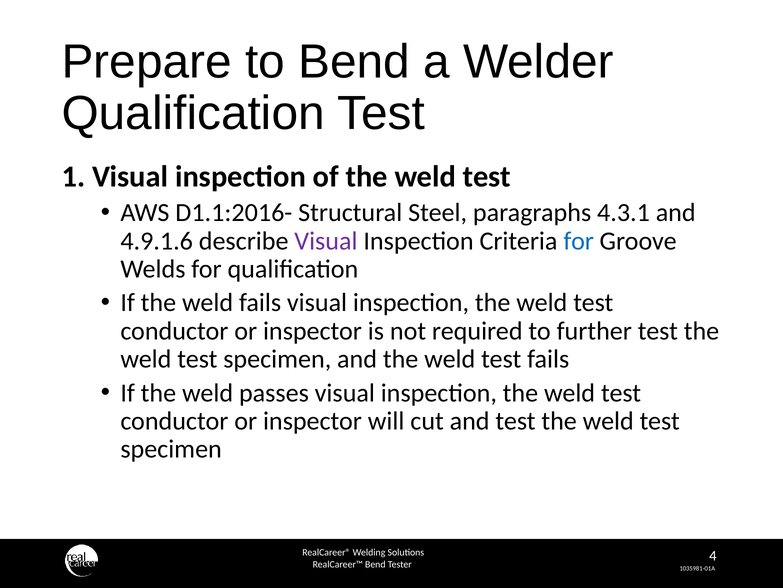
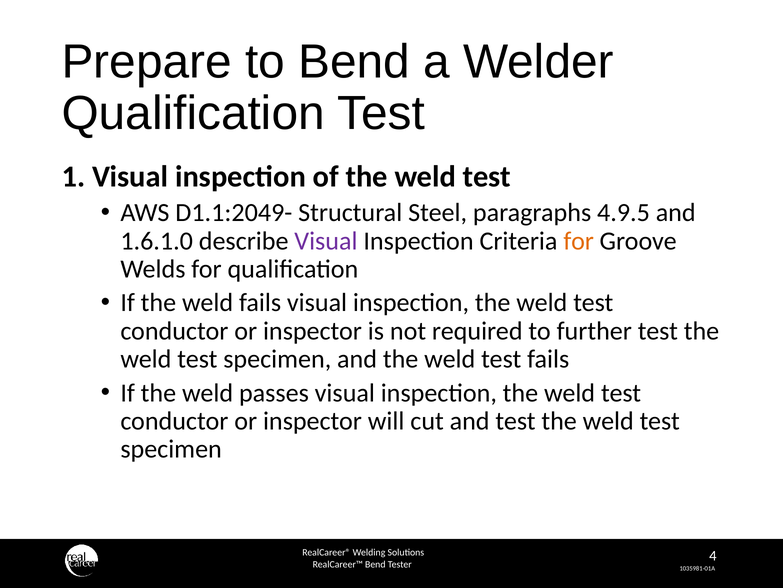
D1.1:2016-: D1.1:2016- -> D1.1:2049- (234, 213)
4.3.1: 4.3.1 -> 4.9.5 (623, 213)
4.9.1.6: 4.9.1.6 -> 1.6.1.0 (157, 241)
for colour: blue -> orange (579, 241)
